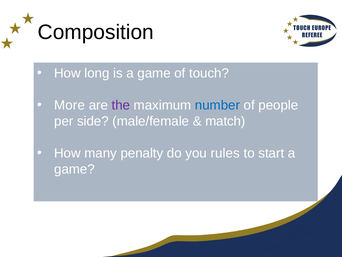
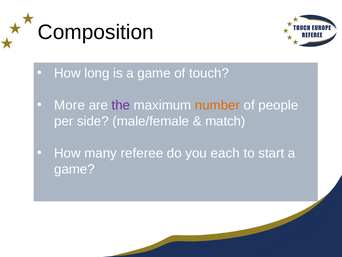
number colour: blue -> orange (217, 105)
penalty: penalty -> referee (142, 153)
rules: rules -> each (225, 153)
